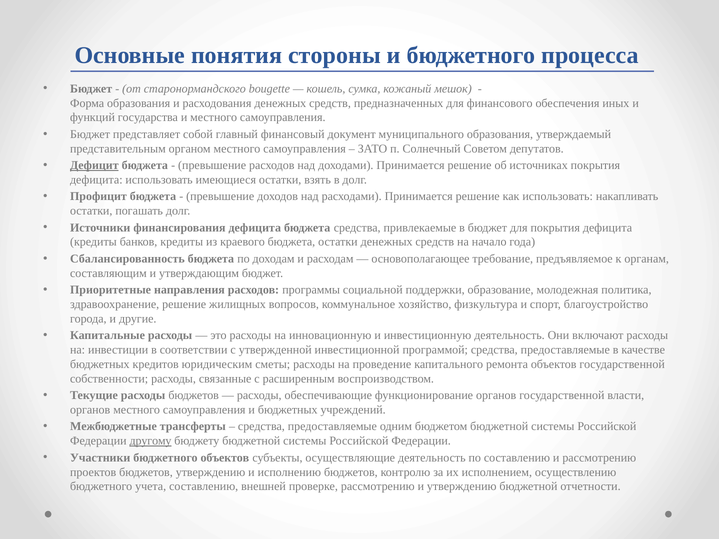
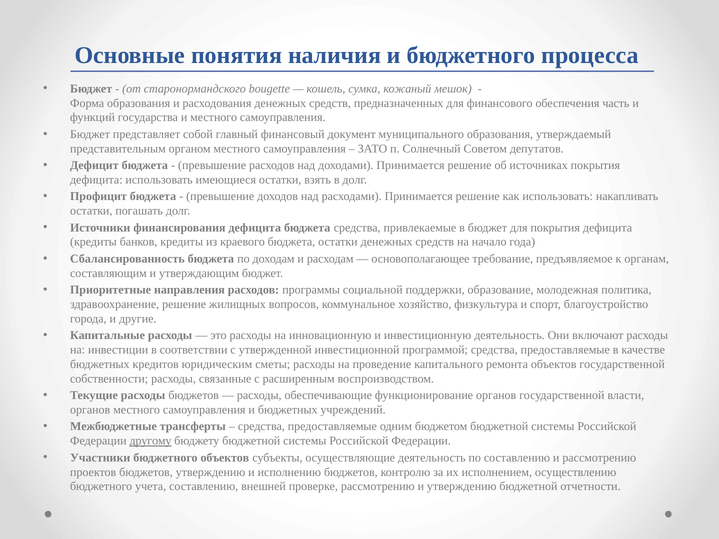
стороны: стороны -> наличия (335, 55)
иных: иных -> часть (616, 103)
Дефицит underline: present -> none (94, 165)
